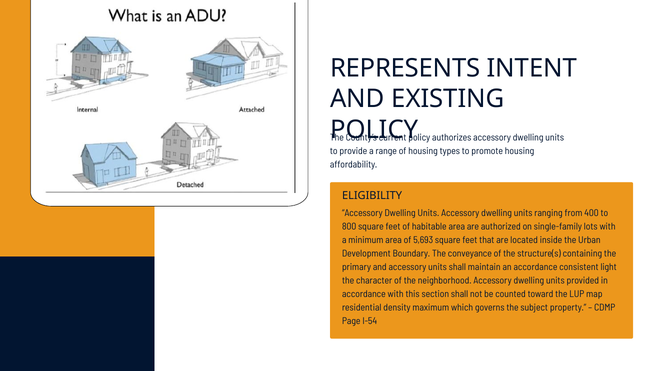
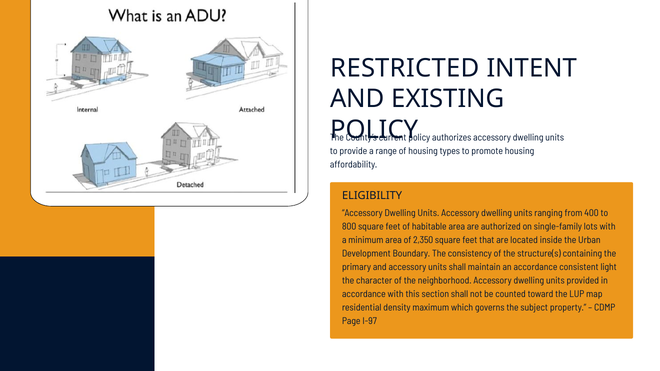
REPRESENTS: REPRESENTS -> RESTRICTED (405, 68)
5,693: 5,693 -> 2,350 (423, 240)
conveyance: conveyance -> consistency (470, 254)
I-54: I-54 -> I-97 (370, 321)
